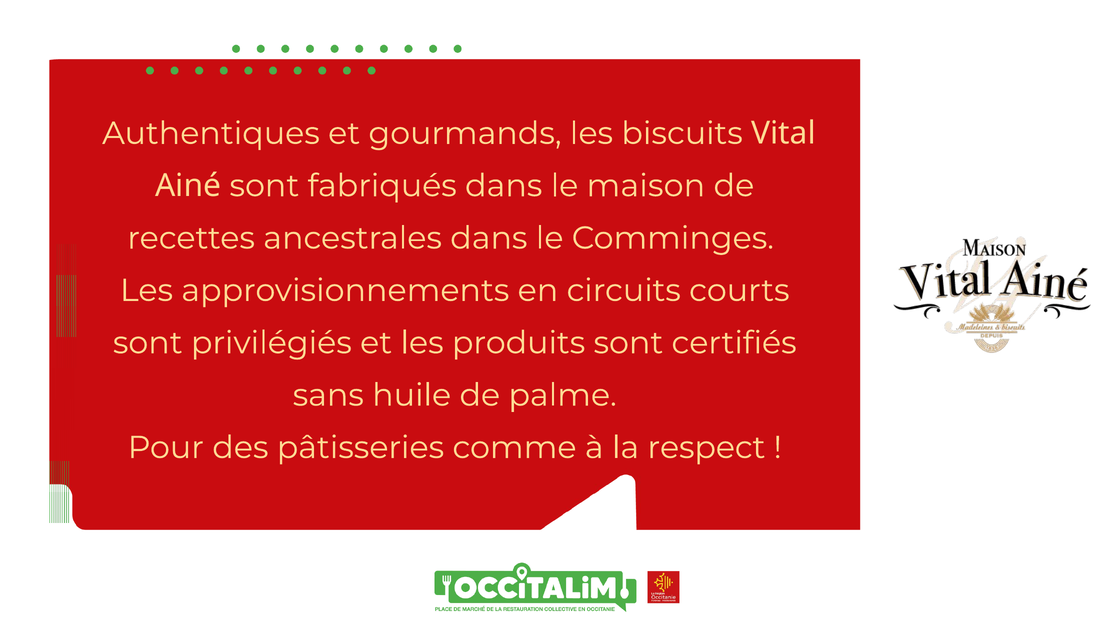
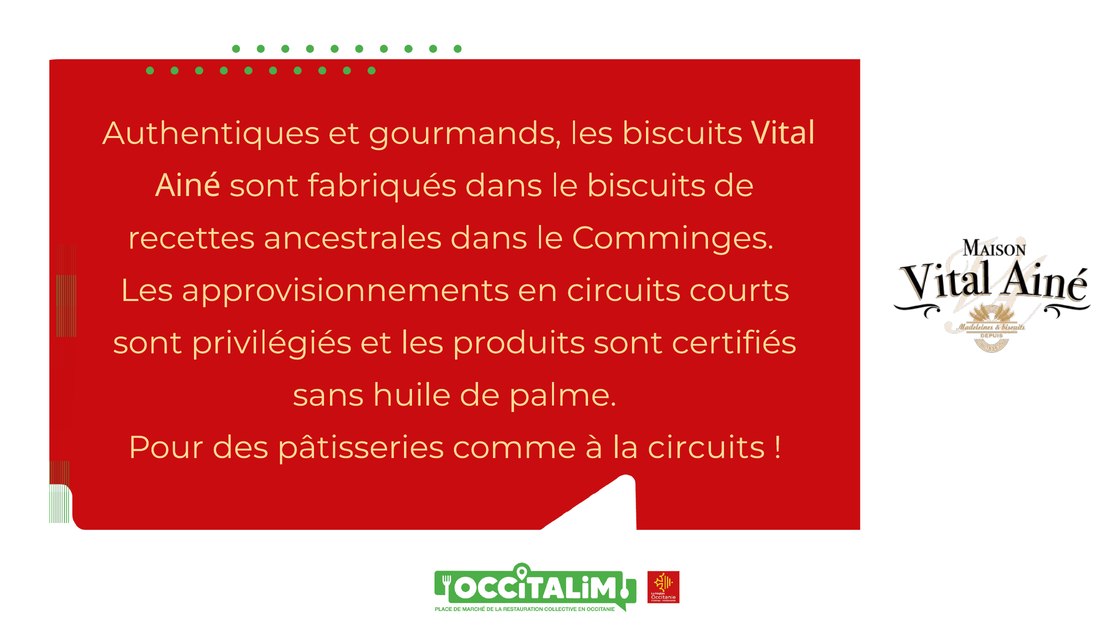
le maison: maison -> biscuits (646, 186)
la respect: respect -> circuits (706, 447)
